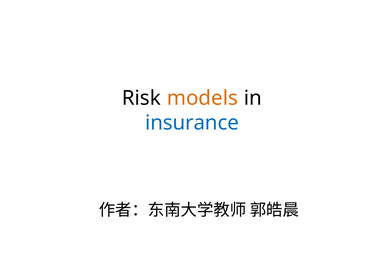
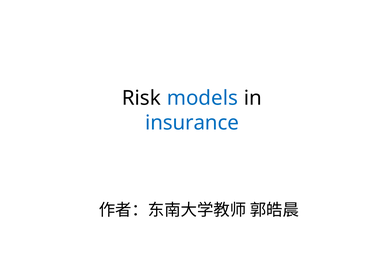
models colour: orange -> blue (202, 98)
